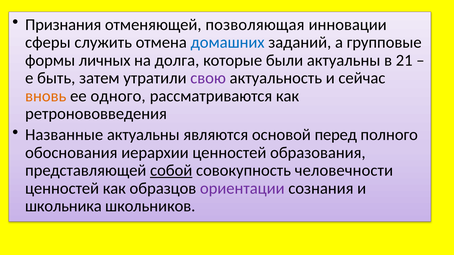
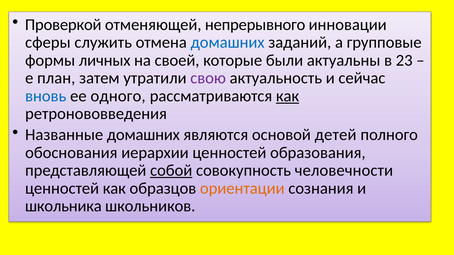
Признания: Признания -> Проверкой (63, 25)
позволяющая: позволяющая -> непрерывного (255, 25)
долга: долга -> своей (177, 60)
21: 21 -> 23 (404, 60)
быть: быть -> план (56, 78)
вновь colour: orange -> blue (46, 96)
как underline: none -> present (288, 96)
Названные актуальны: актуальны -> домашних (143, 135)
перед: перед -> детей (336, 135)
ориентации colour: purple -> orange (242, 189)
